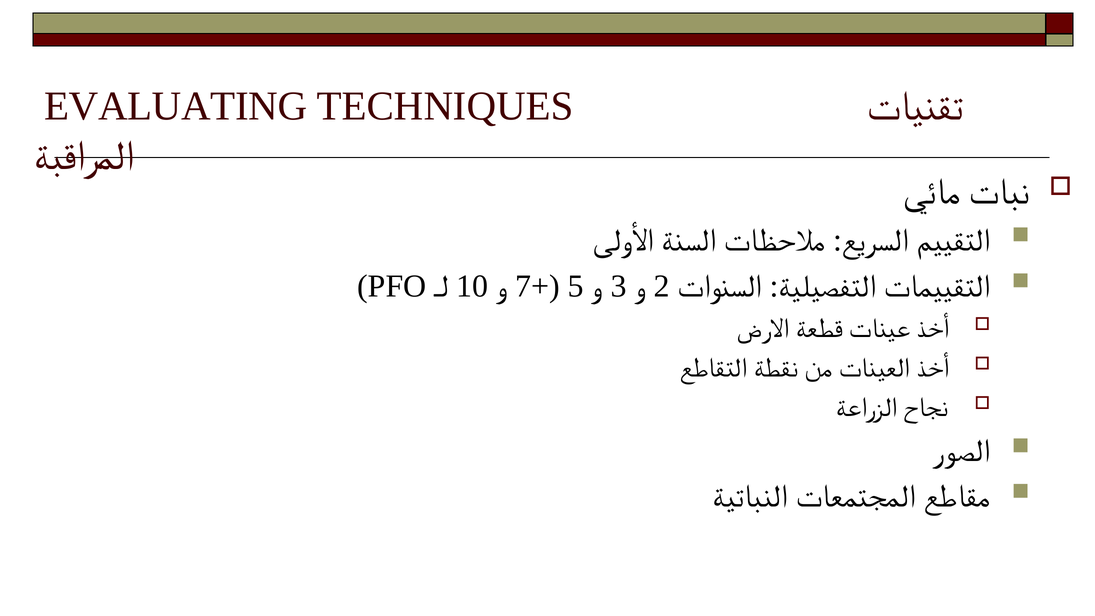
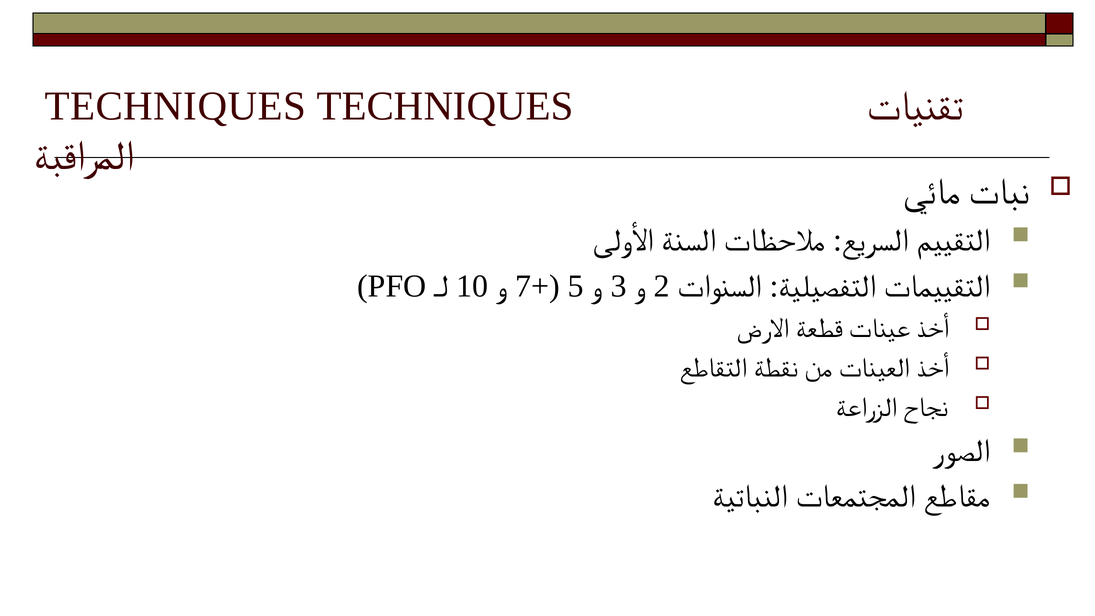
EVALUATING: EVALUATING -> TECHNIQUES (175, 106)
